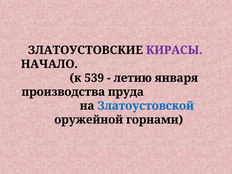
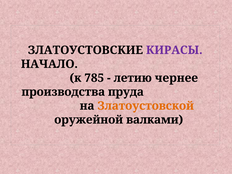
539: 539 -> 785 (94, 78)
января: января -> чернее (176, 78)
Златоустовской colour: blue -> orange (146, 106)
горнами: горнами -> валками (155, 120)
